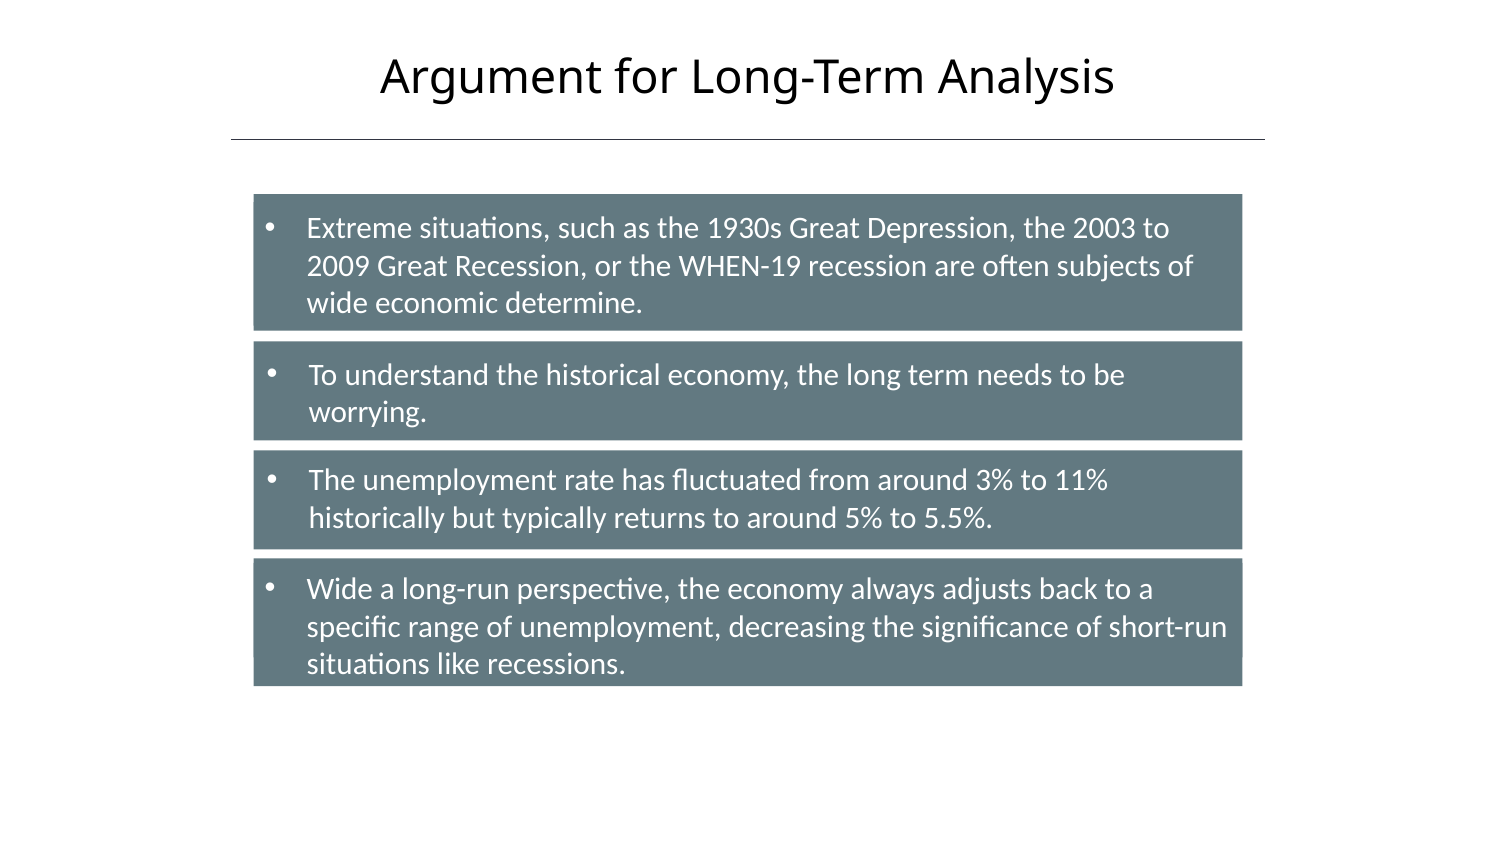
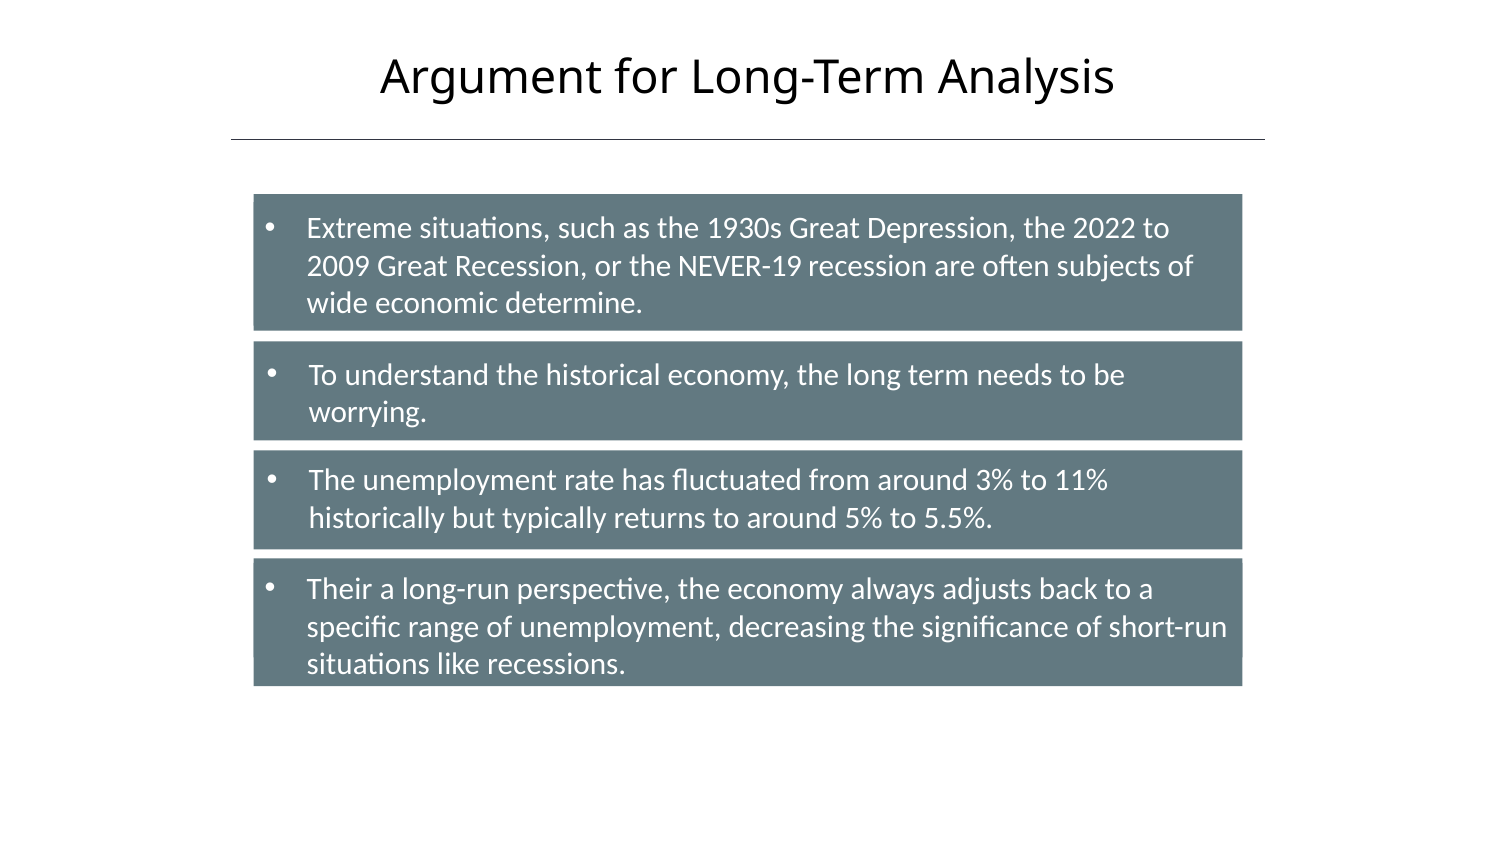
2003: 2003 -> 2022 (1104, 229)
WHEN-19: WHEN-19 -> NEVER-19 (740, 266)
Wide: Wide -> Their (340, 589)
